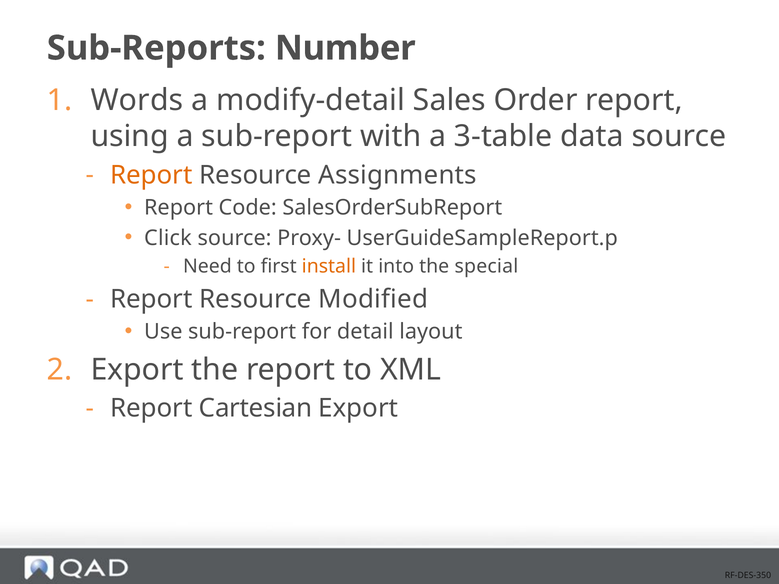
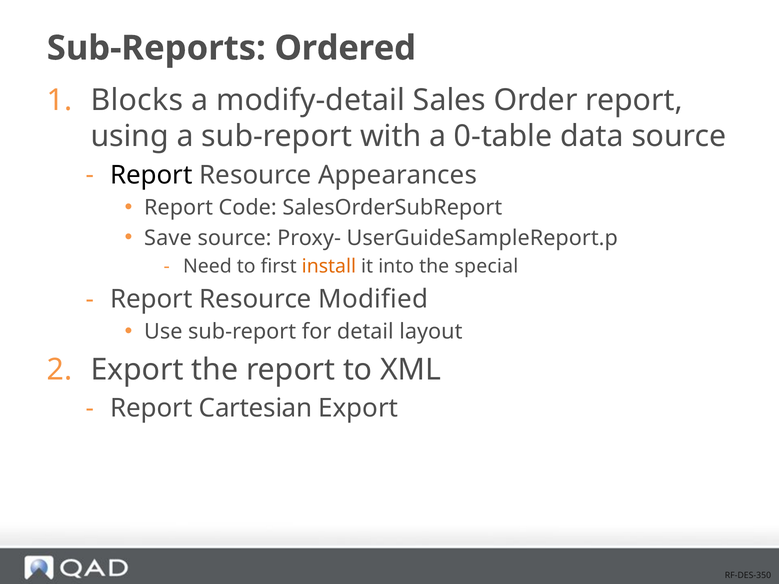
Number: Number -> Ordered (345, 48)
Words: Words -> Blocks (137, 100)
3-table: 3-table -> 0-table (503, 137)
Report colour: orange -> black (151, 175)
Assignments: Assignments -> Appearances (398, 175)
Click: Click -> Save (168, 238)
